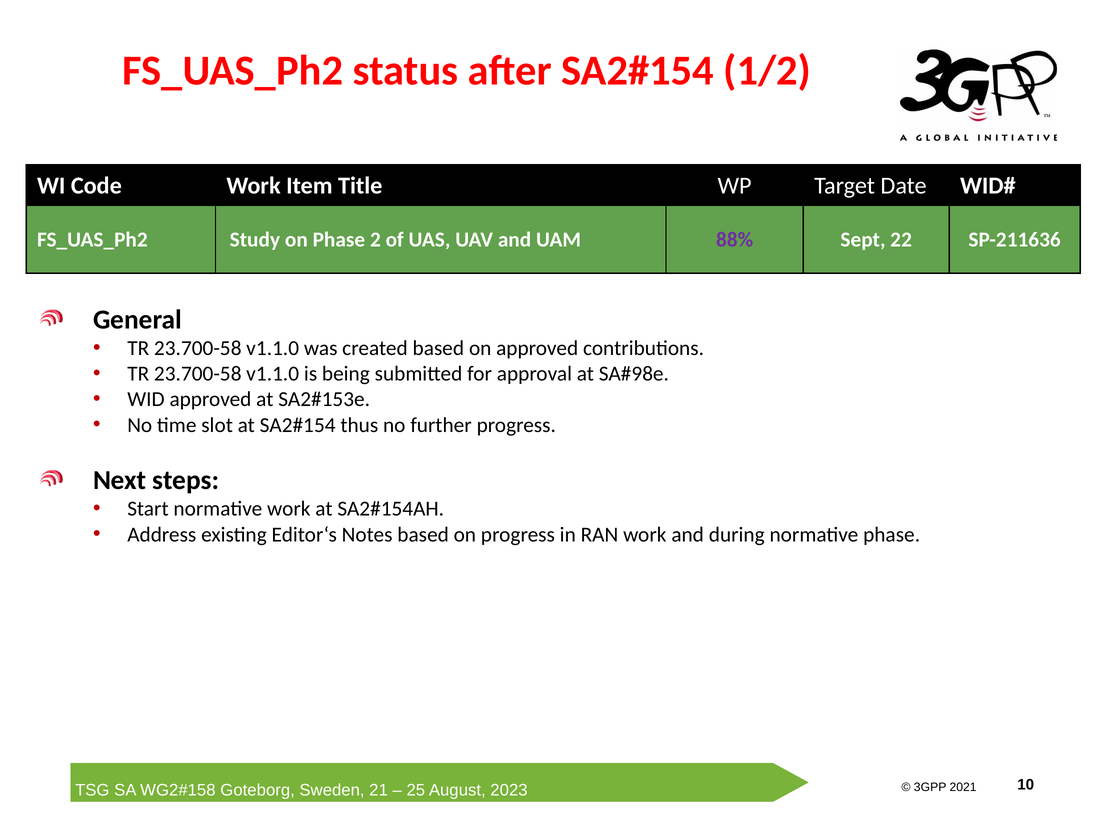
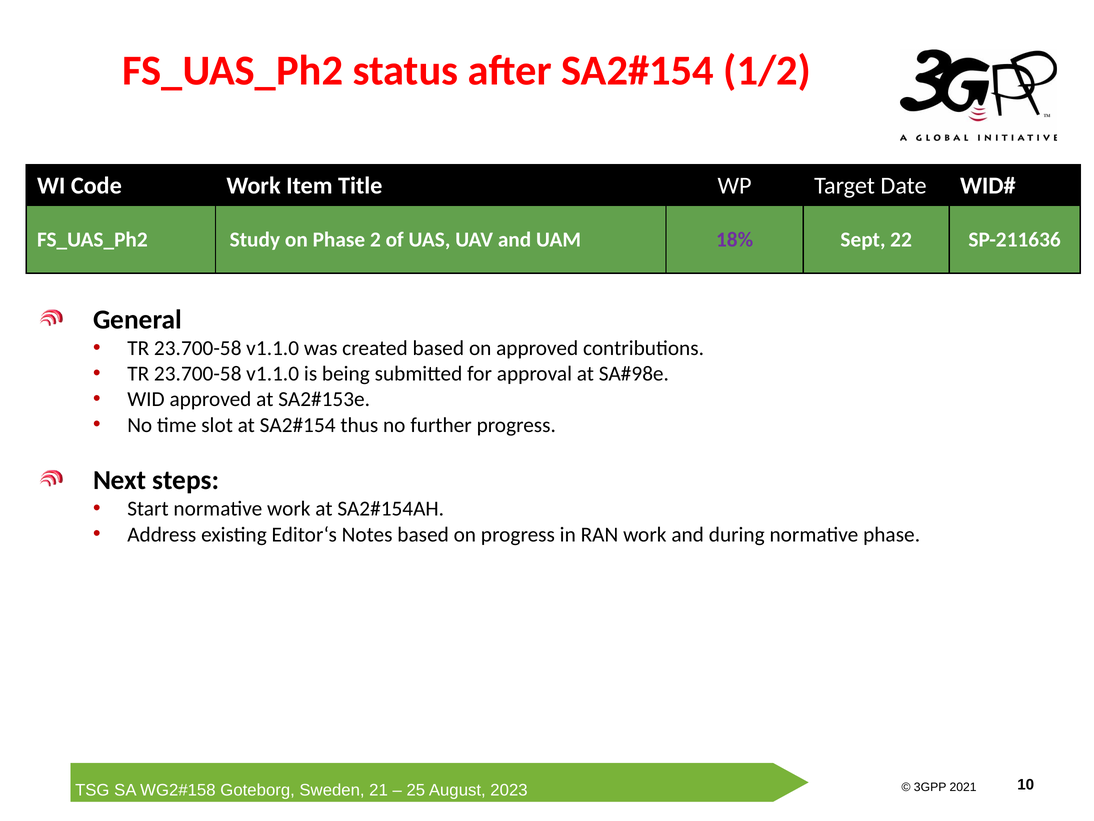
88%: 88% -> 18% (735, 240)
